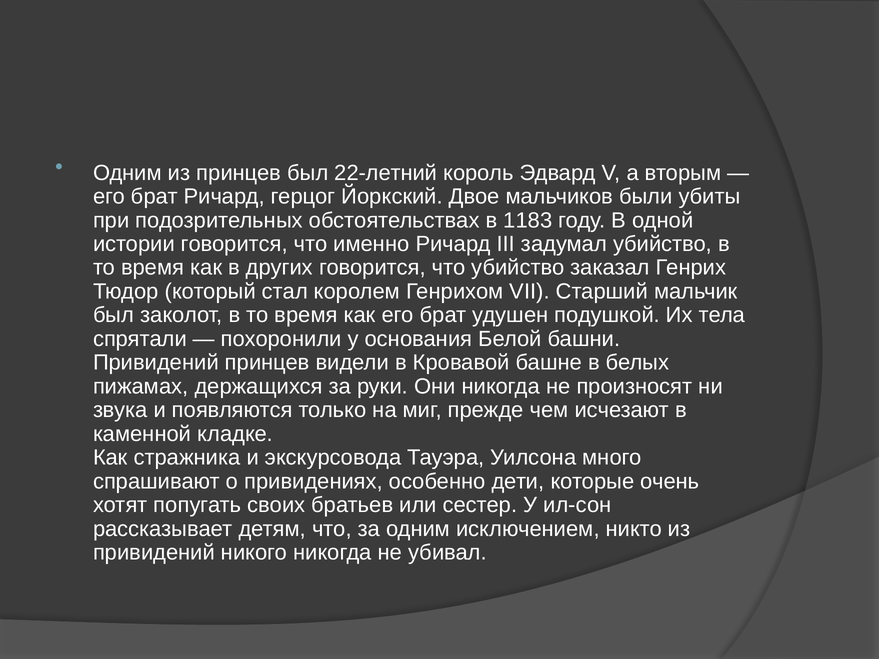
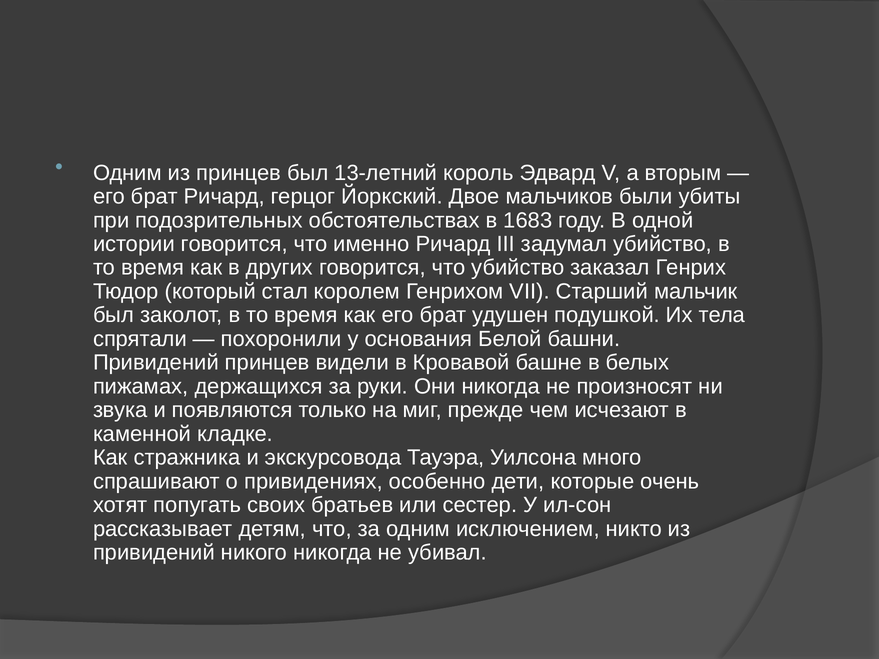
22-летний: 22-летний -> 13-летний (386, 173)
1183: 1183 -> 1683 (528, 220)
